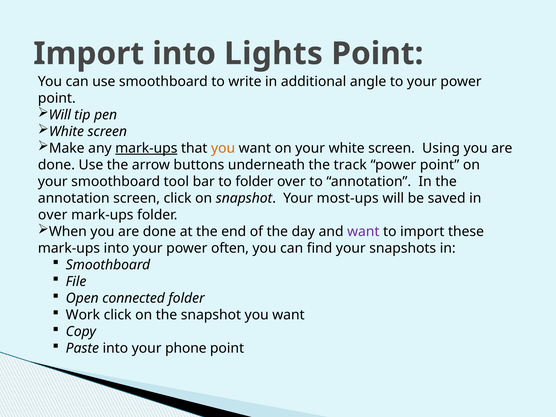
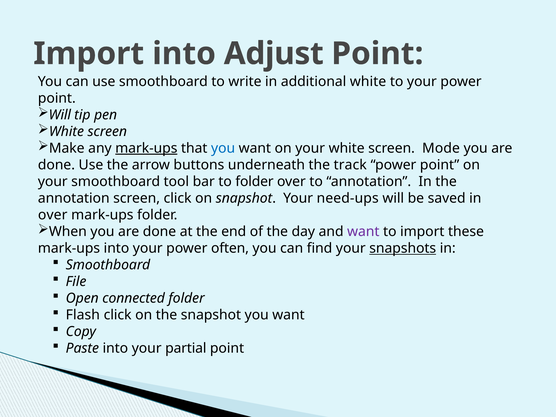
Lights: Lights -> Adjust (274, 54)
additional angle: angle -> white (368, 82)
you colour: orange -> blue (223, 148)
Using: Using -> Mode (441, 148)
most-ups: most-ups -> need-ups (348, 198)
snapshots underline: none -> present (403, 248)
Work: Work -> Flash (83, 315)
phone: phone -> partial (186, 348)
